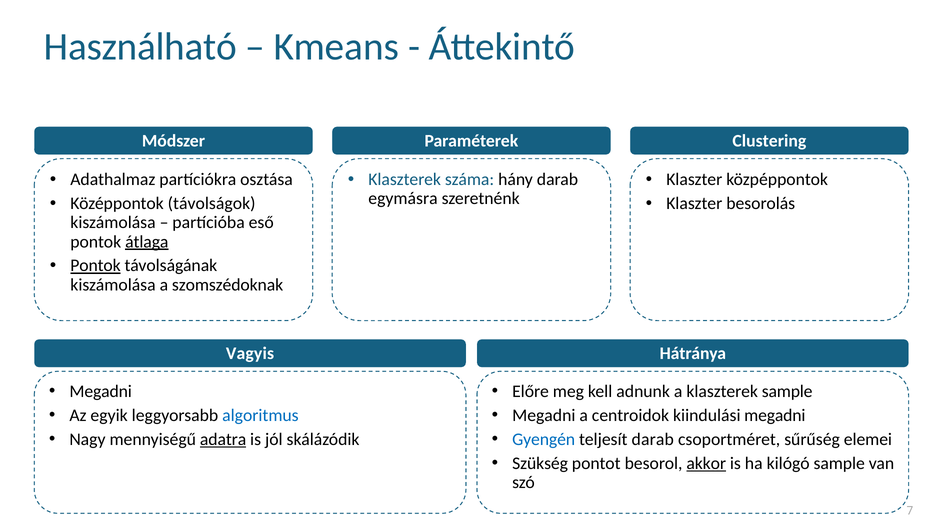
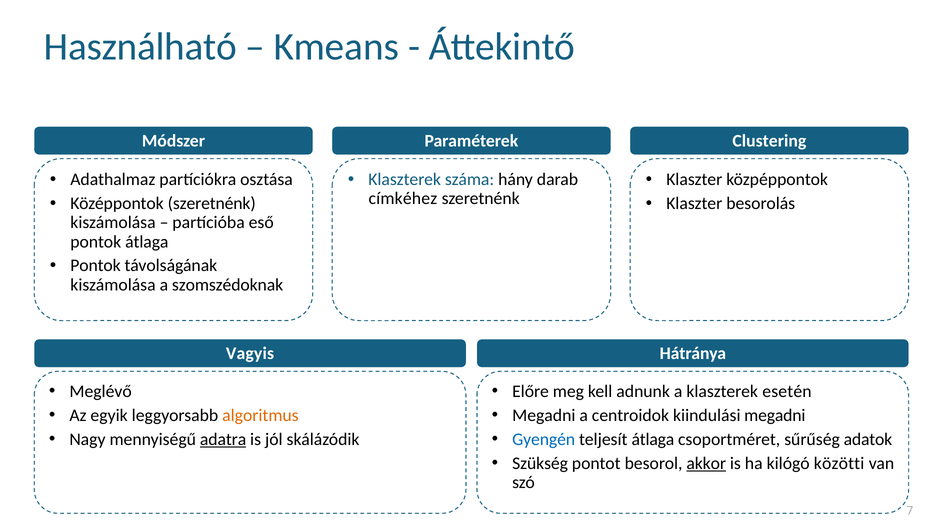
egymásra: egymásra -> címkéhez (403, 199)
Középpontok távolságok: távolságok -> szeretnénk (212, 204)
átlaga underline: present -> none (147, 242)
Pontok underline: present -> none (96, 266)
Megadni: Megadni -> Meglévő (101, 392)
klaszterek sample: sample -> esetén (787, 392)
algoritmus colour: blue -> orange (260, 416)
teljesít darab: darab -> átlaga (653, 440)
elemei: elemei -> adatok (868, 440)
kilógó sample: sample -> közötti (839, 464)
